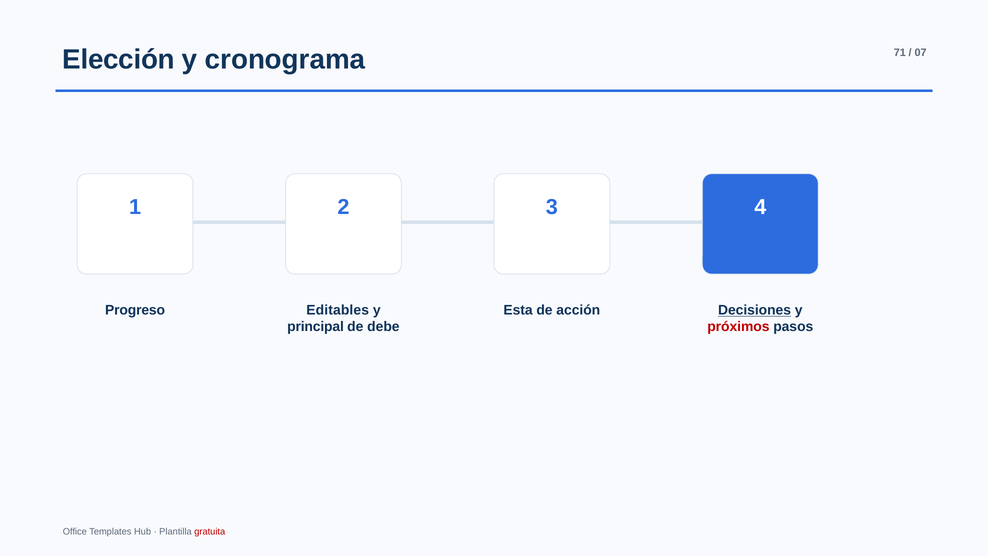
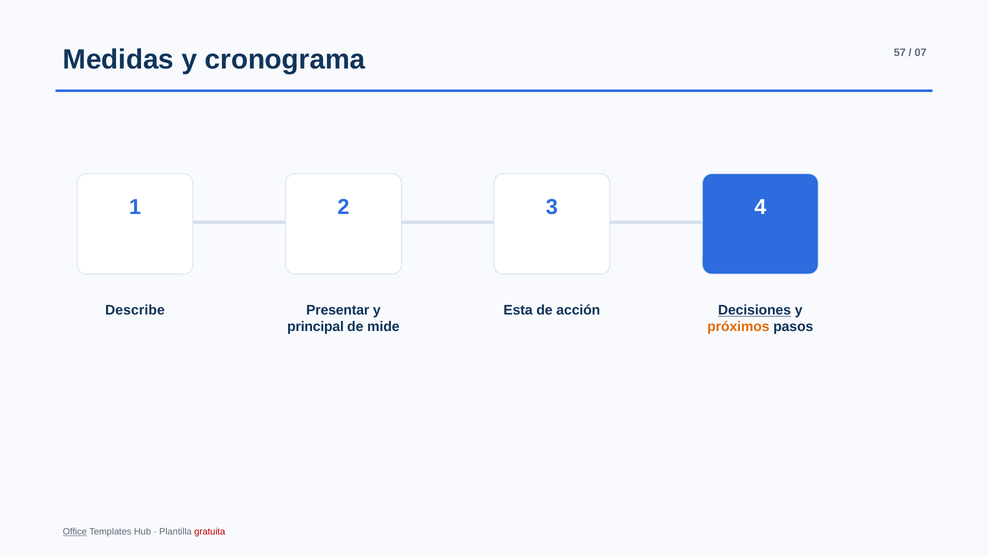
Elección: Elección -> Medidas (118, 59)
71: 71 -> 57 (900, 53)
Progreso: Progreso -> Describe (135, 310)
Editables: Editables -> Presentar (338, 310)
debe: debe -> mide (383, 327)
próximos colour: red -> orange (738, 327)
Office underline: none -> present (75, 532)
